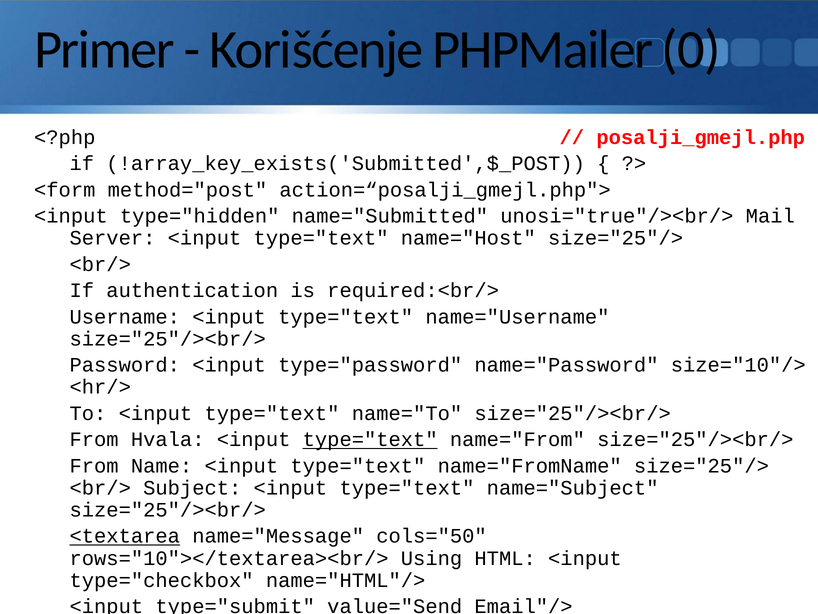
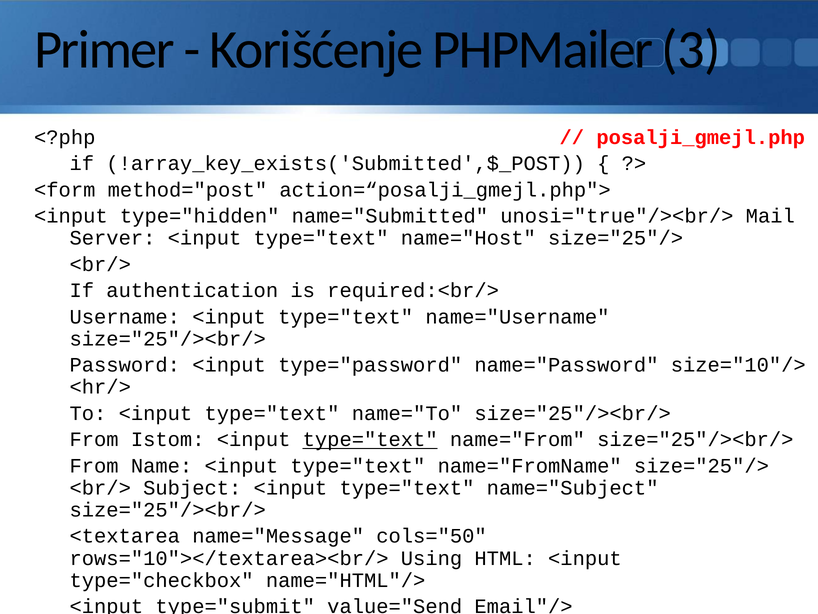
0: 0 -> 3 (691, 50)
Hvala: Hvala -> Istom (168, 439)
<textarea underline: present -> none (125, 536)
